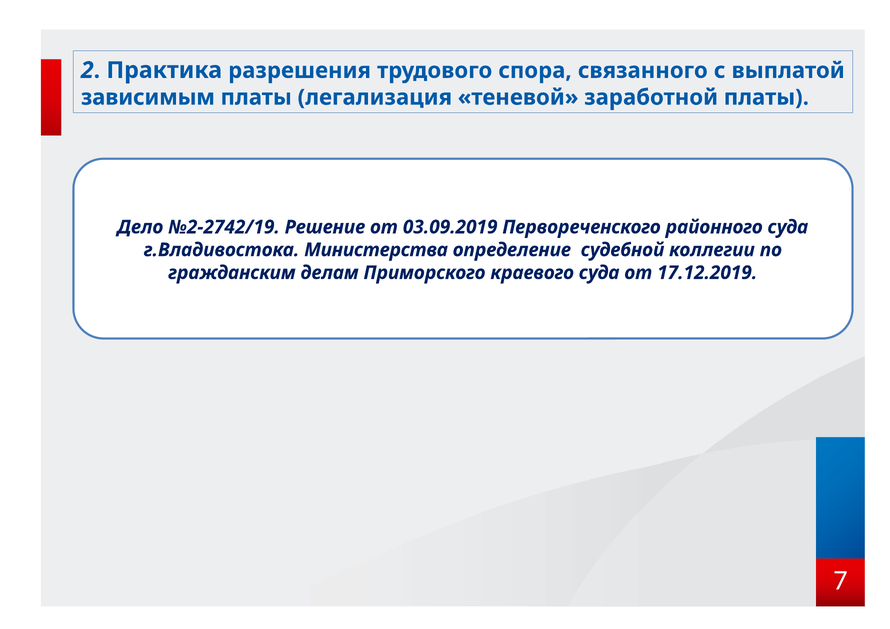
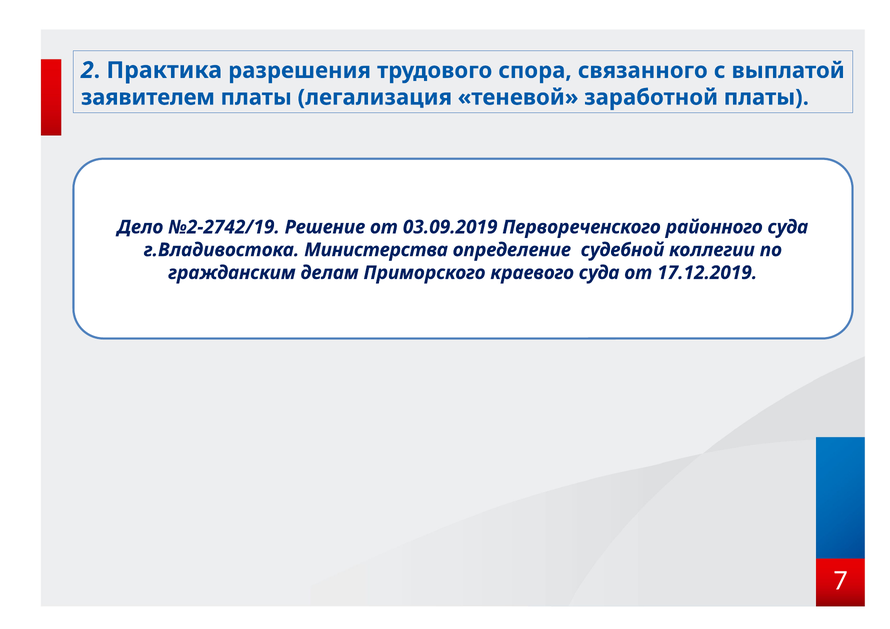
зависимым: зависимым -> заявителем (148, 97)
